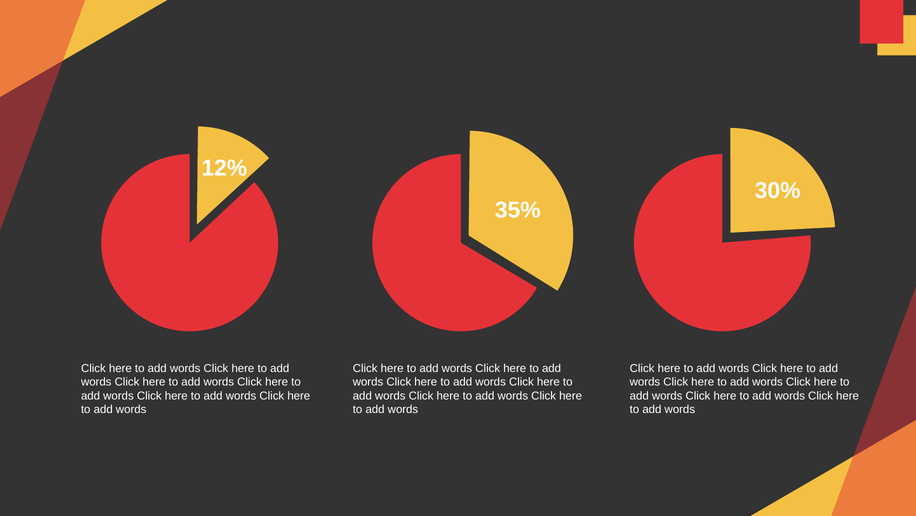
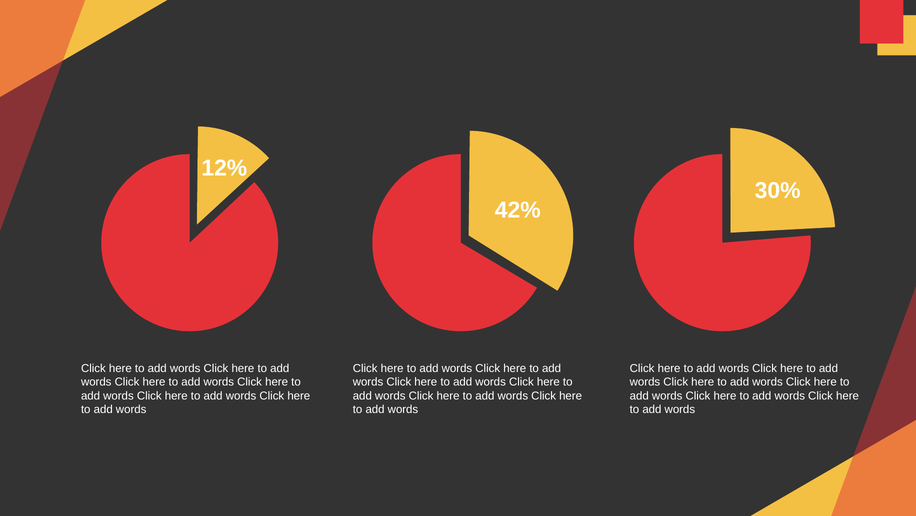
35%: 35% -> 42% (518, 210)
